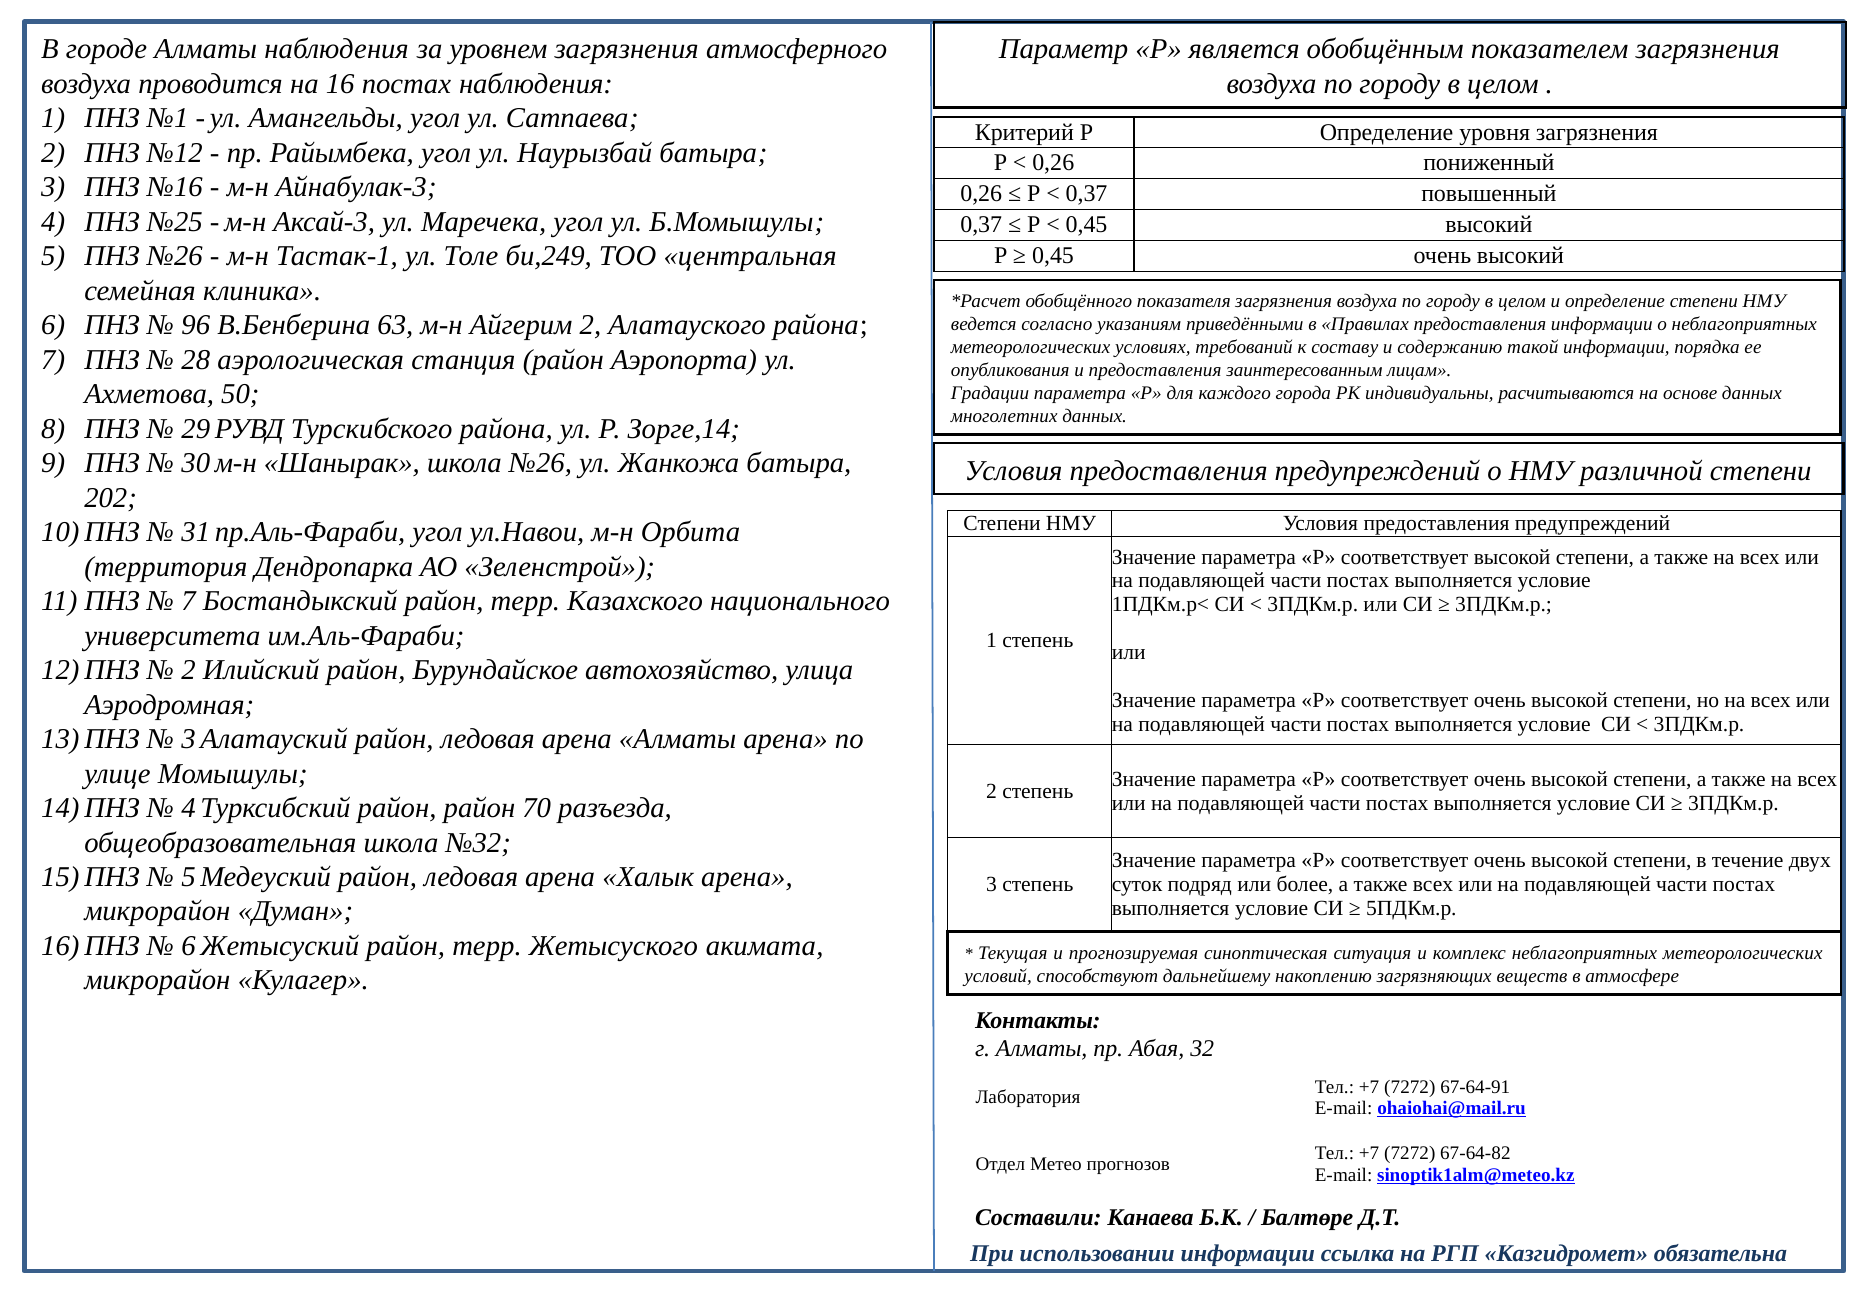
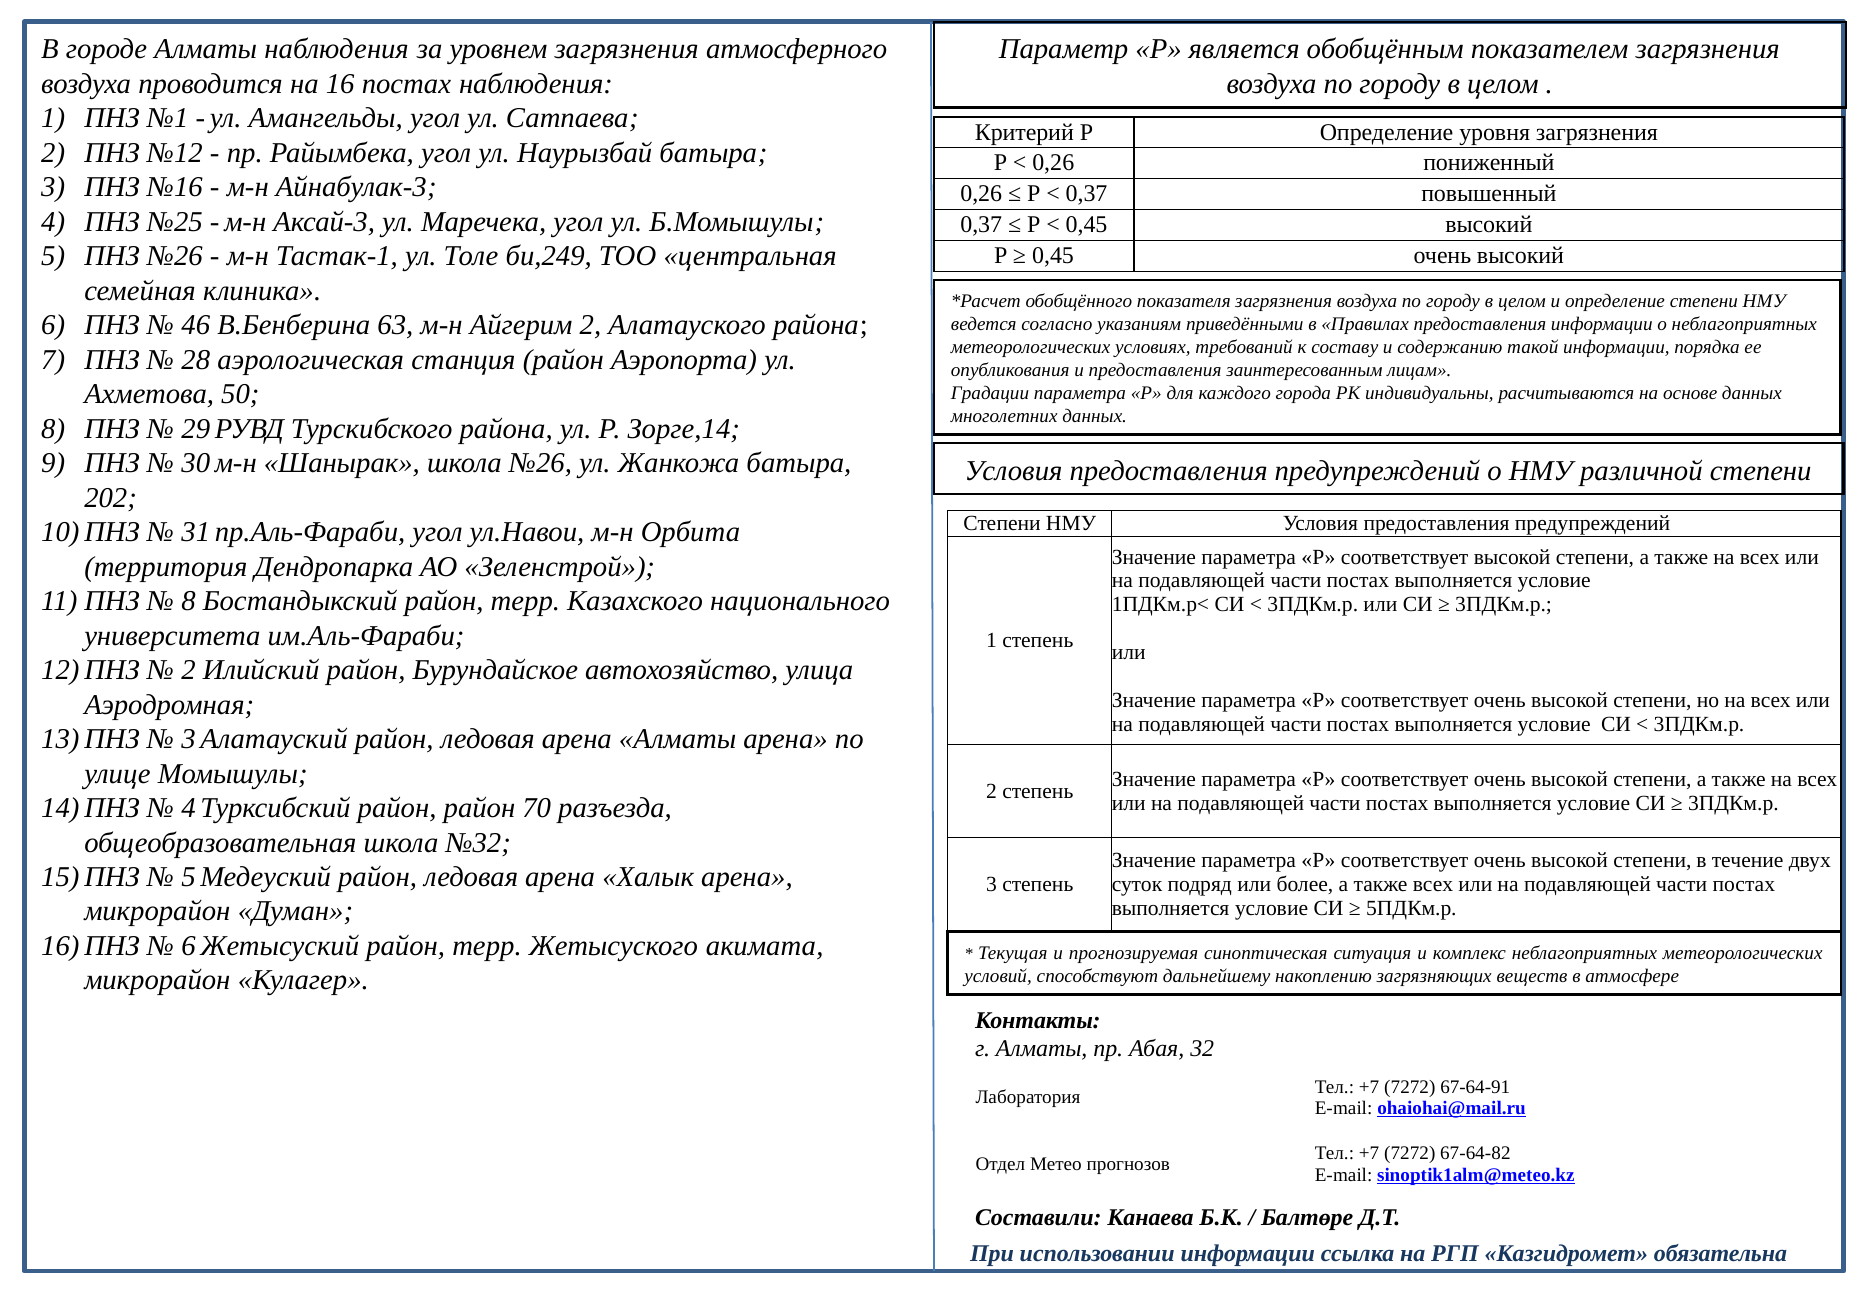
96: 96 -> 46 (196, 325)
7: 7 -> 8 (189, 601)
